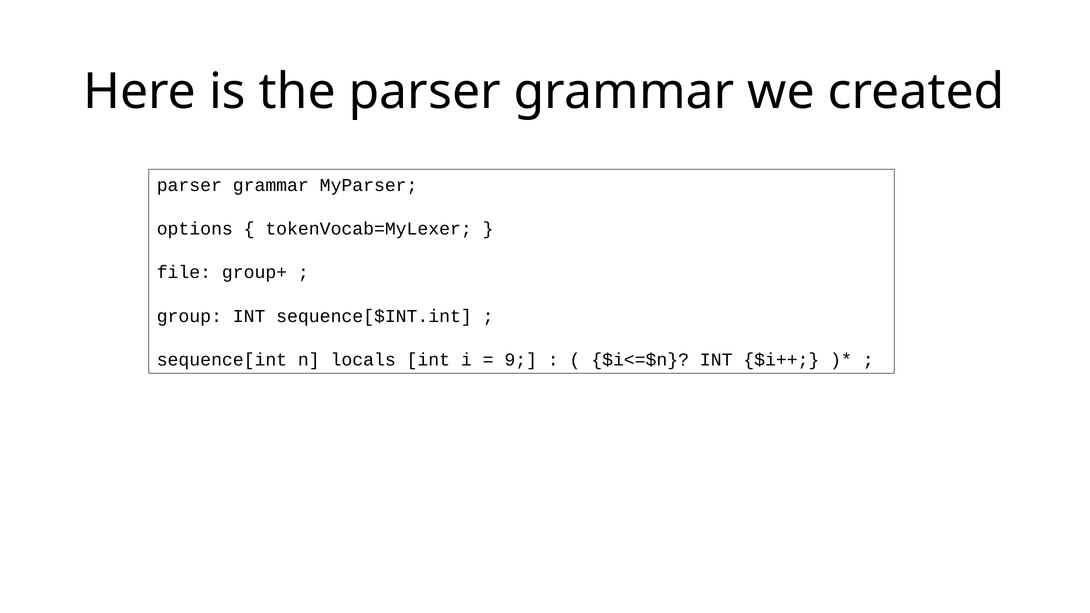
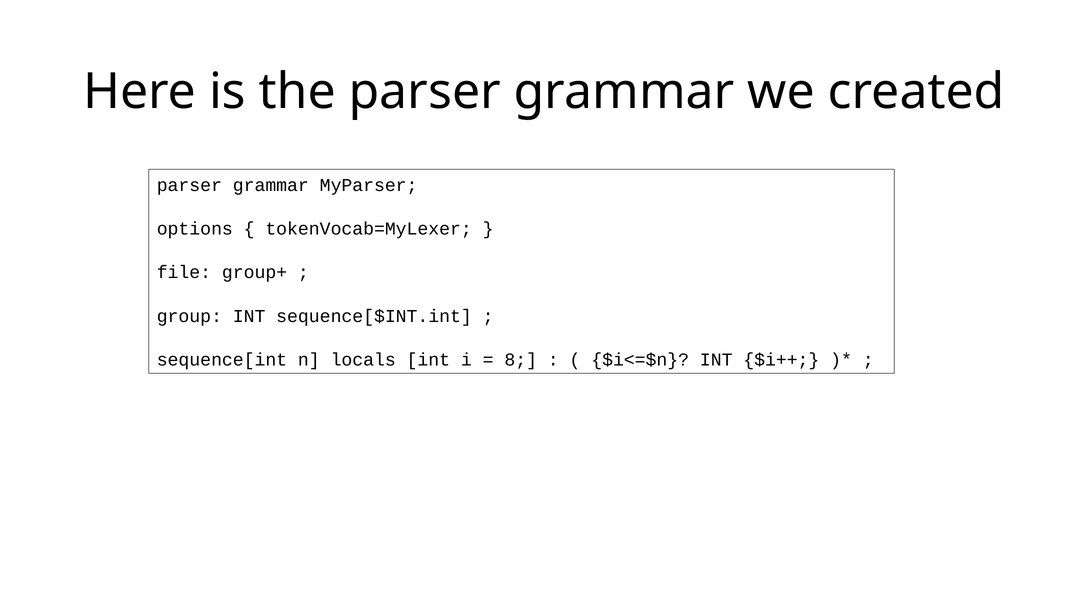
9: 9 -> 8 (521, 360)
